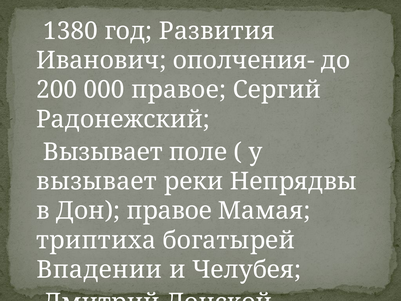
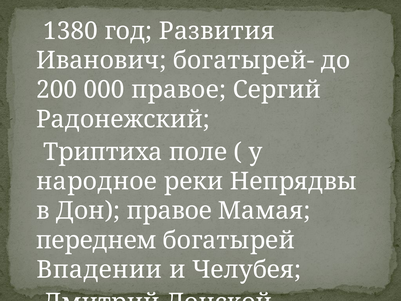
ополчения-: ополчения- -> богатырей- (244, 60)
Вызывает: Вызывает -> Триптиха (103, 152)
вызывает: вызывает -> народное (97, 181)
триптиха: триптиха -> переднем (96, 240)
